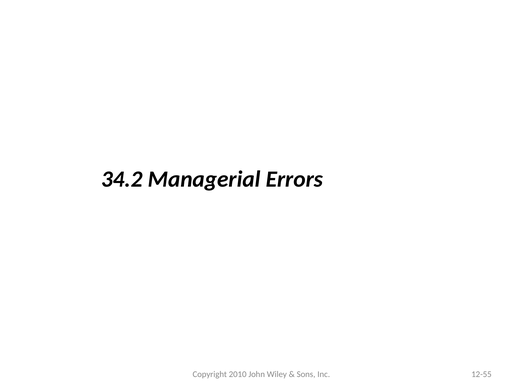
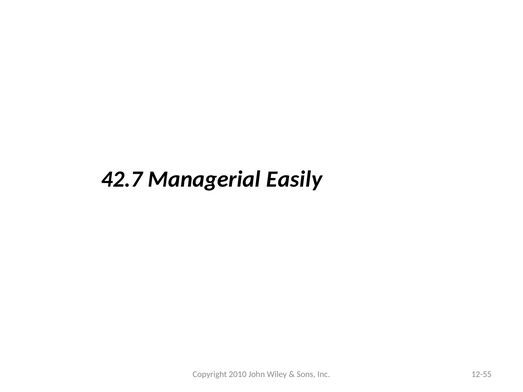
34.2: 34.2 -> 42.7 (122, 179)
Errors: Errors -> Easily (294, 179)
